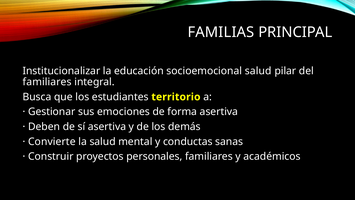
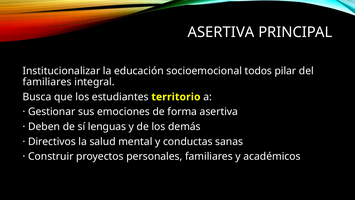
FAMILIAS: FAMILIAS -> ASERTIVA (221, 32)
socioemocional salud: salud -> todos (258, 71)
sí asertiva: asertiva -> lenguas (107, 126)
Convierte: Convierte -> Directivos (52, 141)
